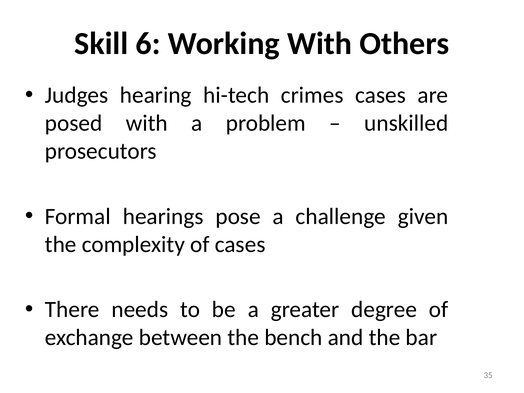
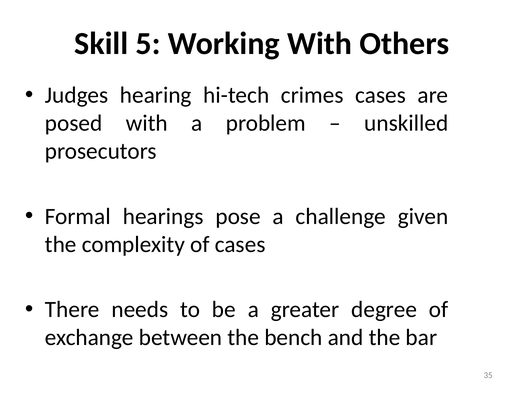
6: 6 -> 5 (148, 44)
